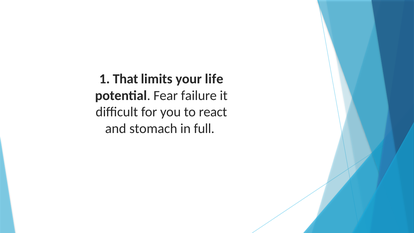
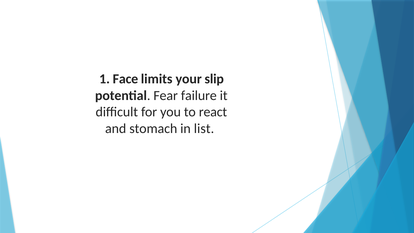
That: That -> Face (125, 79)
life: life -> slip (214, 79)
full: full -> list (204, 129)
